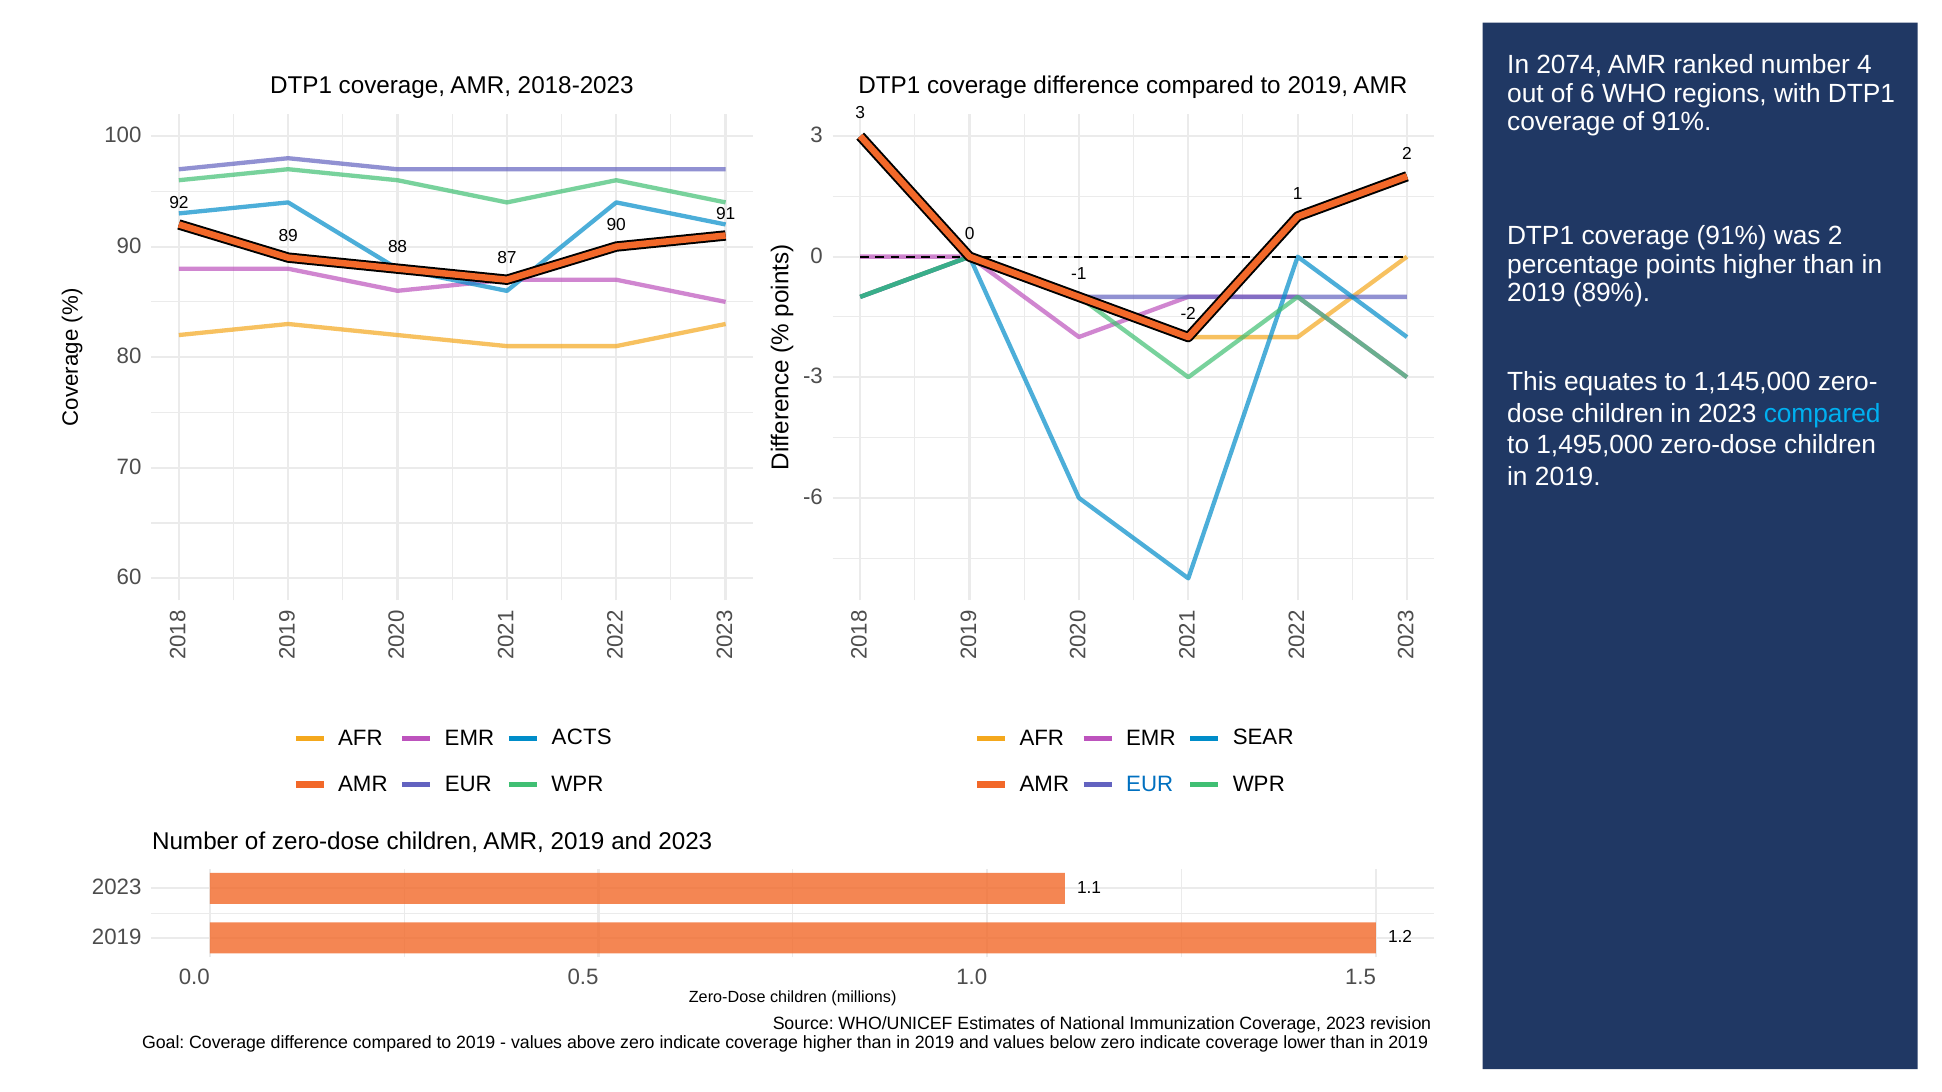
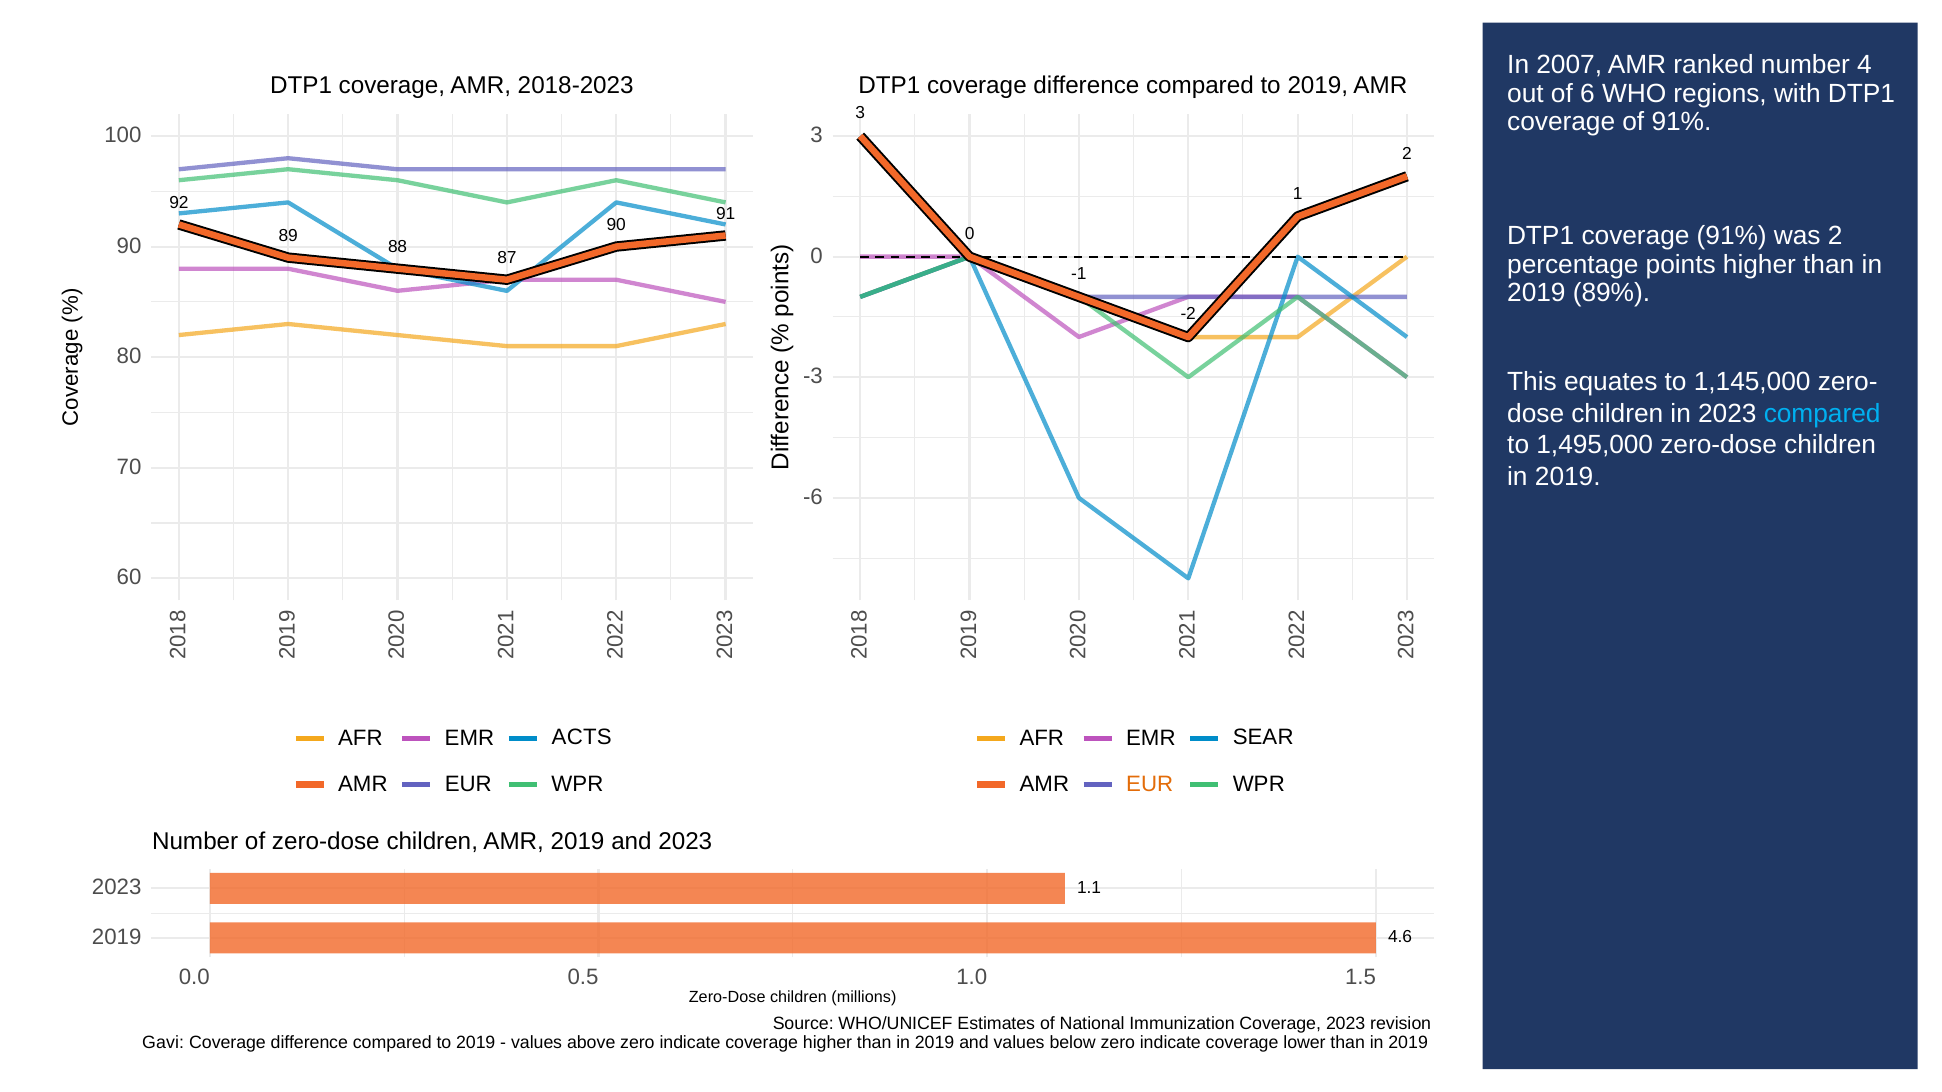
2074: 2074 -> 2007 (1569, 65)
EUR colour: blue -> orange (1150, 784)
1.2: 1.2 -> 4.6 (1400, 937)
Goal: Goal -> Gavi (163, 1043)
